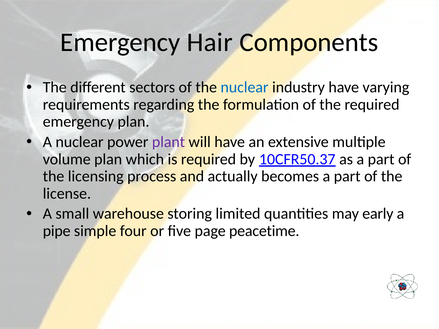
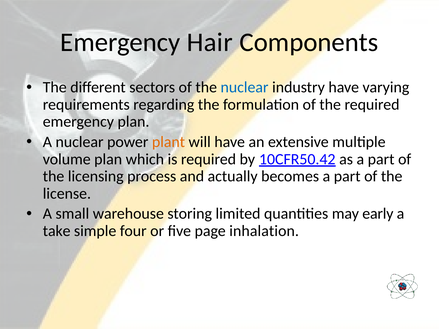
plant colour: purple -> orange (168, 142)
10CFR50.37: 10CFR50.37 -> 10CFR50.42 (297, 159)
pipe: pipe -> take (57, 231)
peacetime: peacetime -> inhalation (264, 231)
